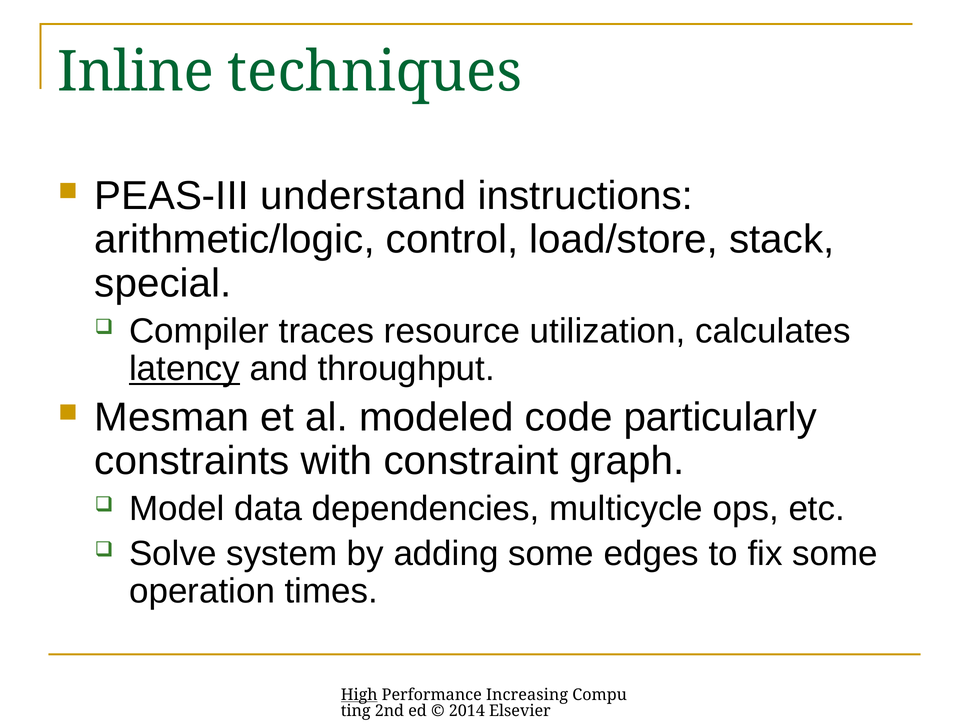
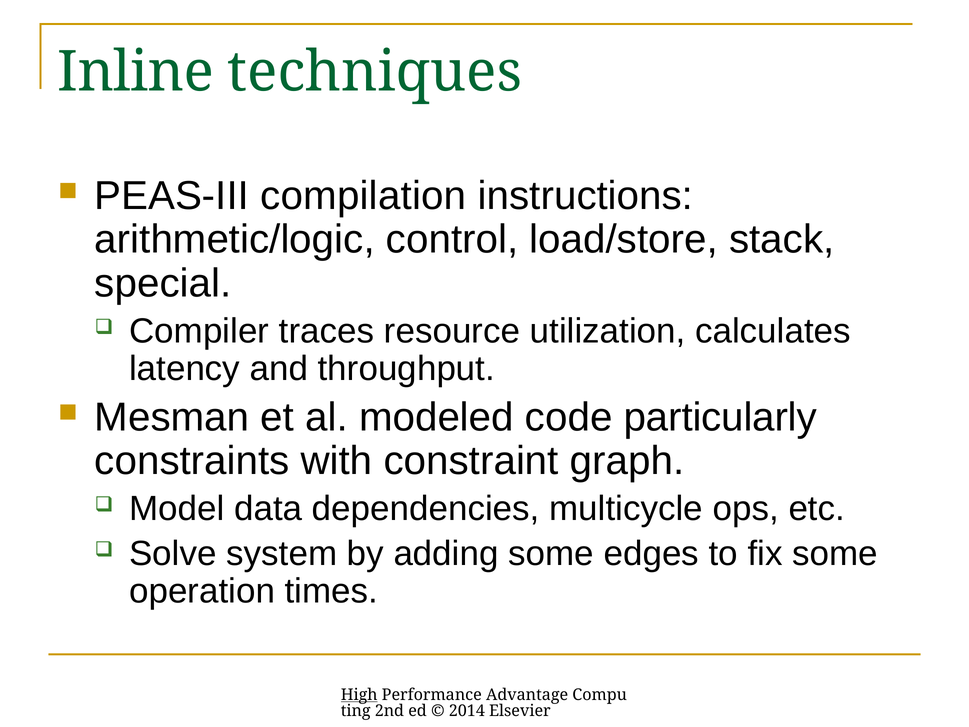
understand: understand -> compilation (363, 196)
latency underline: present -> none (185, 369)
Increasing: Increasing -> Advantage (527, 695)
